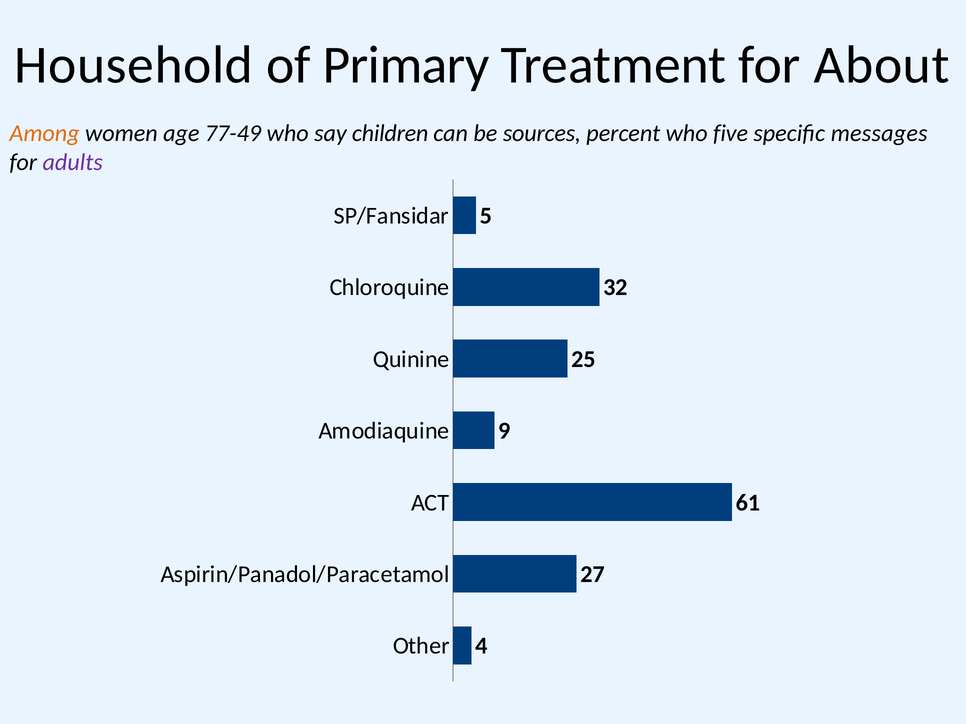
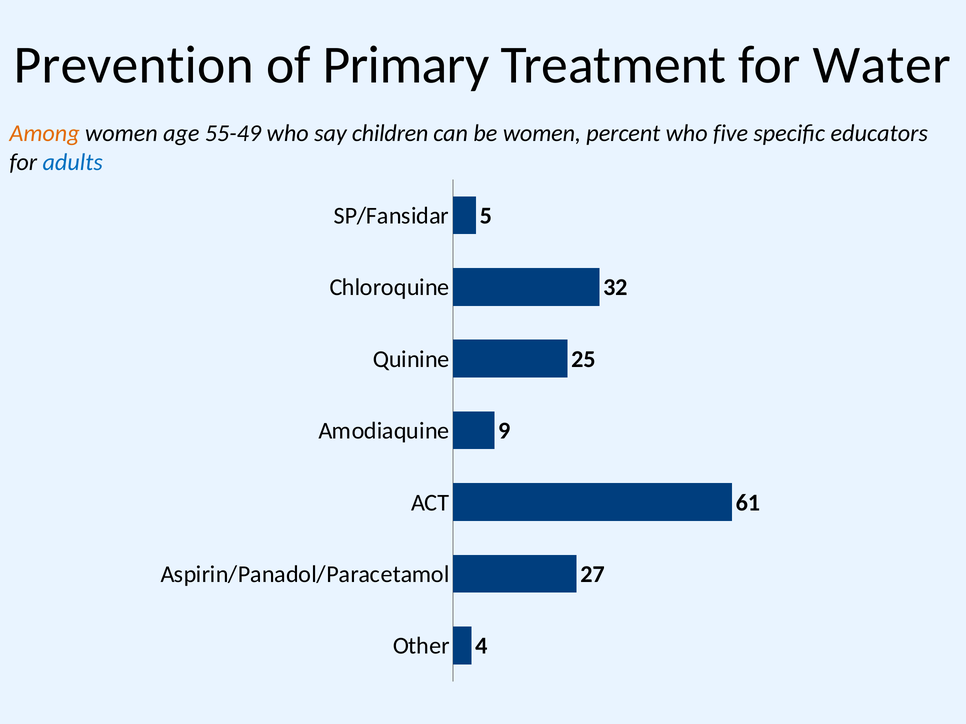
Household: Household -> Prevention (134, 65)
About: About -> Water (882, 65)
77-49: 77-49 -> 55-49 (233, 134)
be sources: sources -> women (542, 134)
messages: messages -> educators (879, 134)
adults colour: purple -> blue (73, 163)
